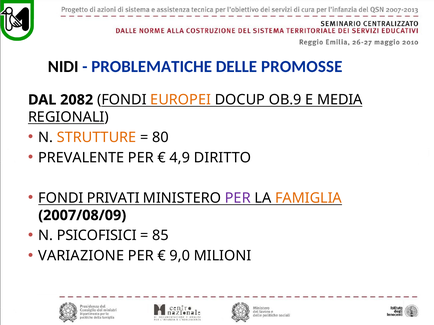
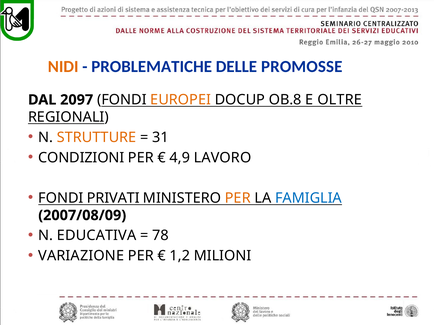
NIDI colour: black -> orange (63, 67)
2082: 2082 -> 2097 (77, 100)
OB.9: OB.9 -> OB.8 (285, 100)
MEDIA: MEDIA -> OLTRE (340, 100)
80: 80 -> 31 (160, 138)
PREVALENTE: PREVALENTE -> CONDIZIONI (81, 158)
DIRITTO: DIRITTO -> LAVORO (223, 158)
PER colour: purple -> orange (238, 198)
FAMIGLIA colour: orange -> blue (308, 198)
PSICOFISICI: PSICOFISICI -> EDUCATIVA (97, 236)
85: 85 -> 78 (160, 236)
9,0: 9,0 -> 1,2 (180, 256)
